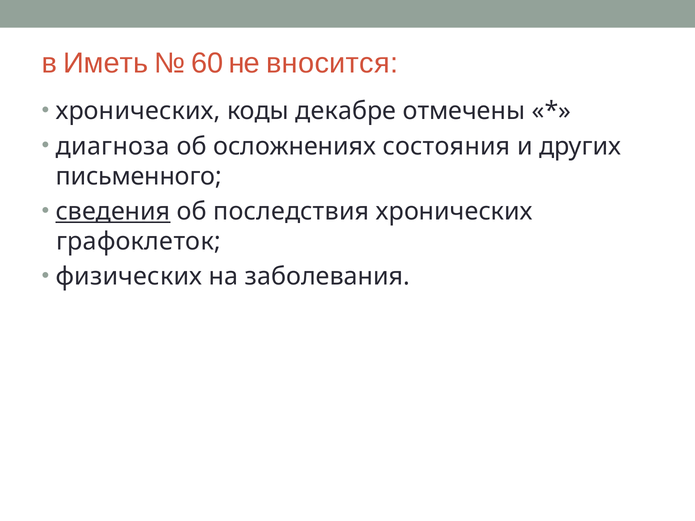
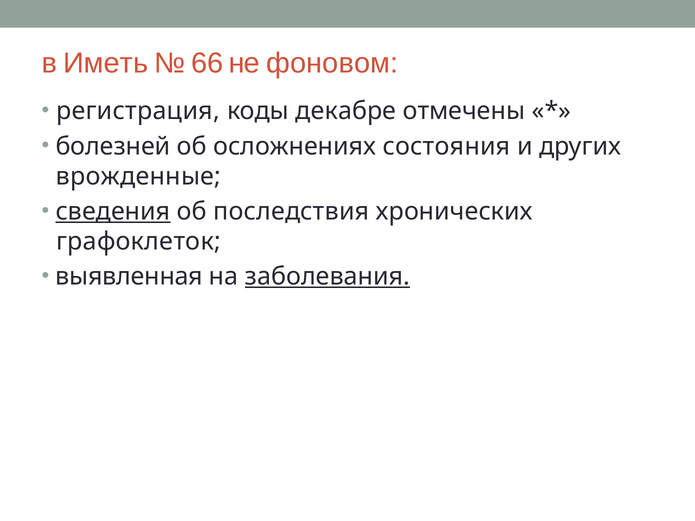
60: 60 -> 66 (207, 63)
вносится: вносится -> фоновом (332, 63)
хронических: хронических -> регистрация (138, 111)
диагноза: диагноза -> болезней (113, 146)
письменного: письменного -> врожденные (138, 176)
физических: физических -> выявленная (129, 277)
заболевания underline: none -> present (327, 277)
